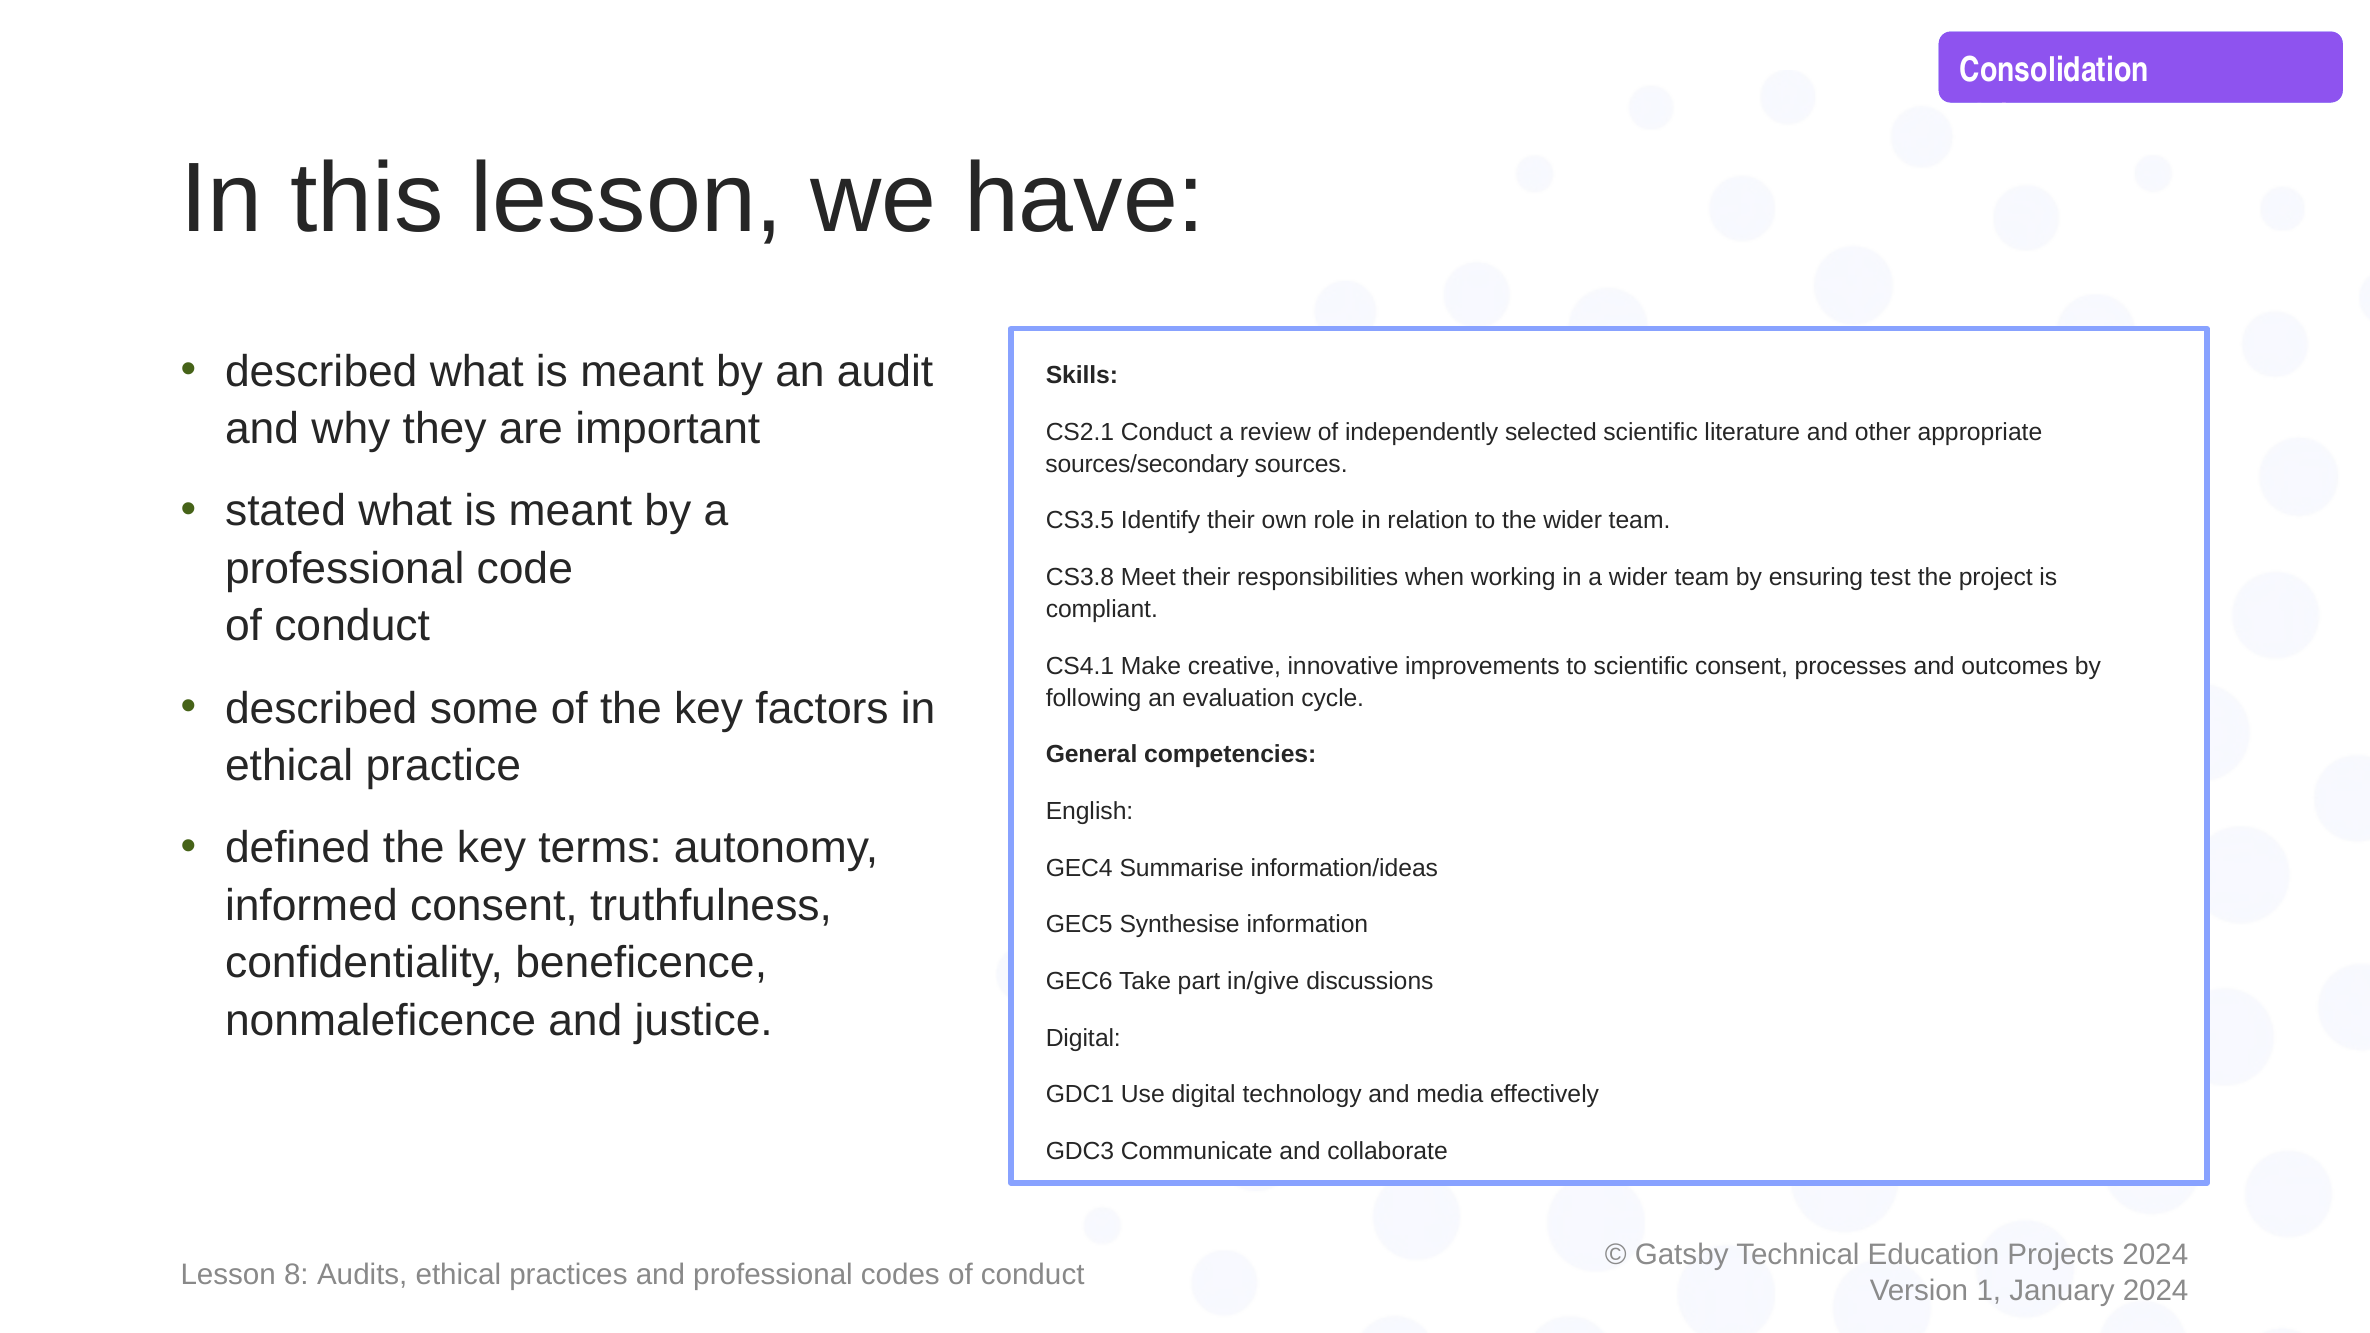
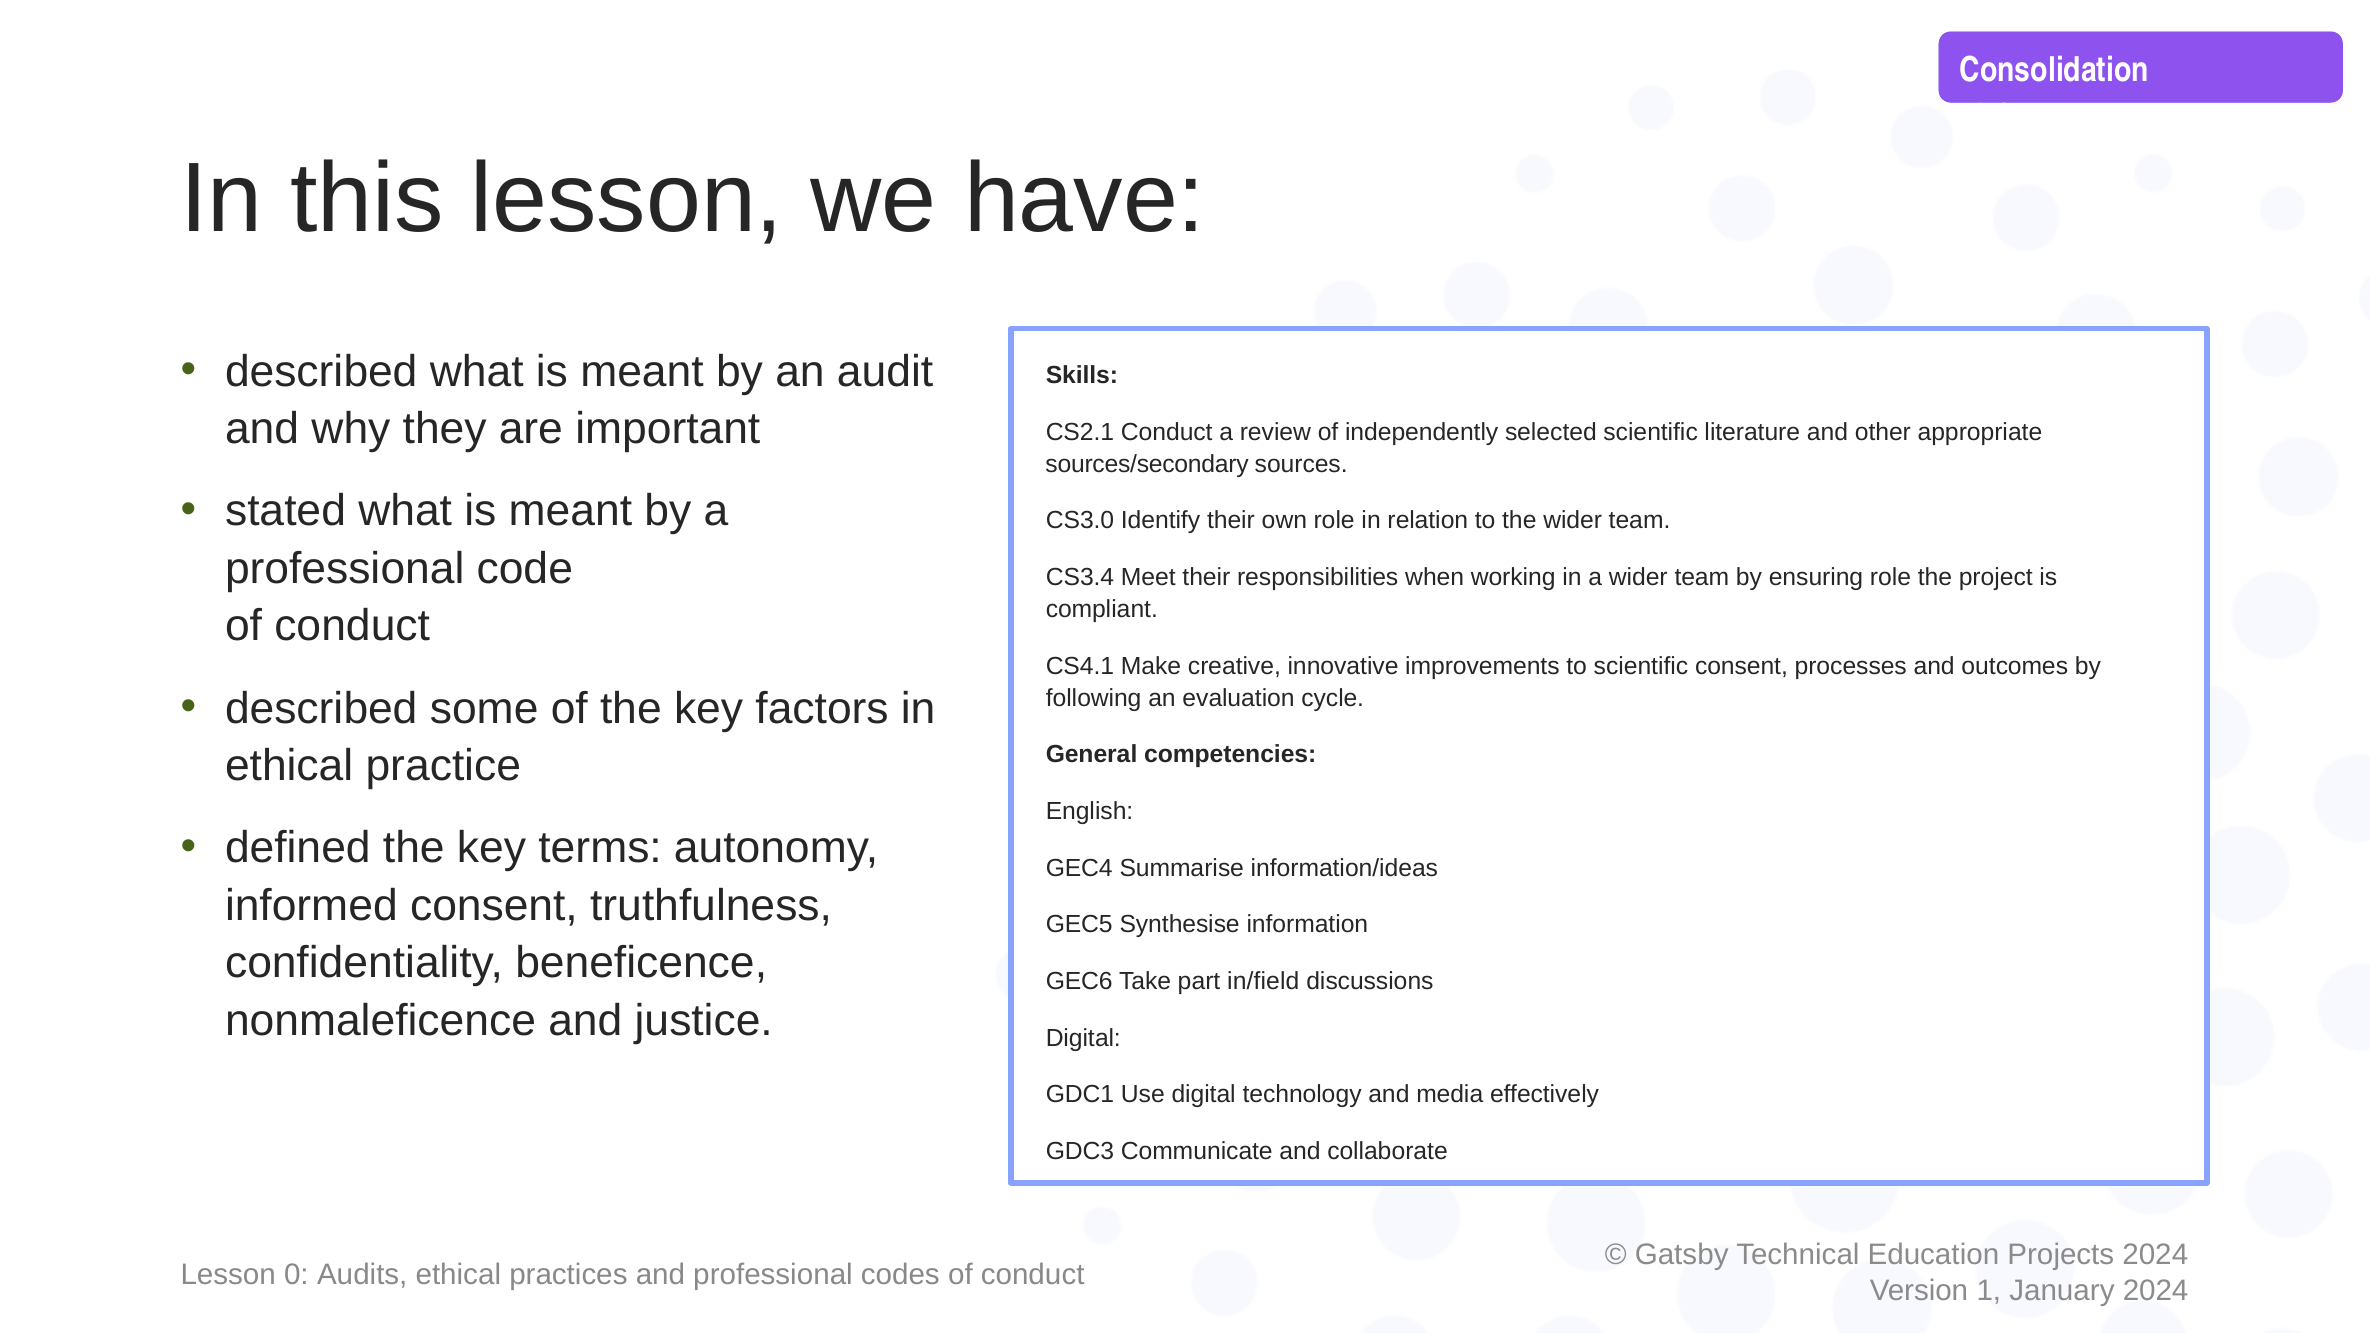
CS3.5: CS3.5 -> CS3.0 (1080, 521)
CS3.8: CS3.8 -> CS3.4 (1080, 578)
ensuring test: test -> role (1890, 578)
in/give: in/give -> in/field (1263, 982)
8: 8 -> 0 (296, 1274)
